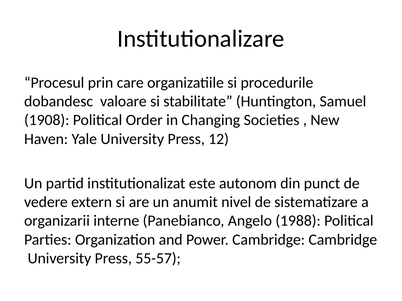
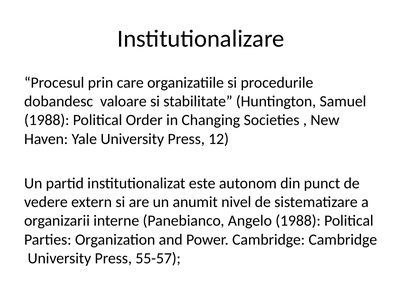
1908: 1908 -> 1988 (47, 120)
